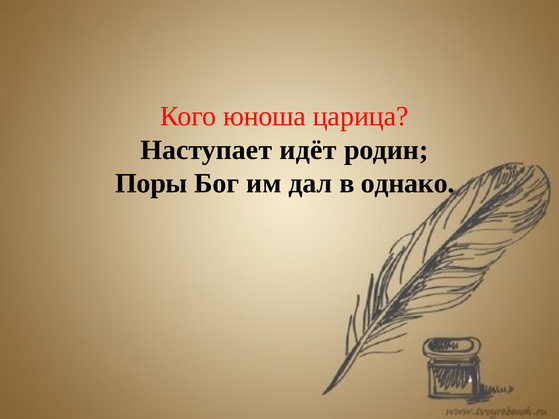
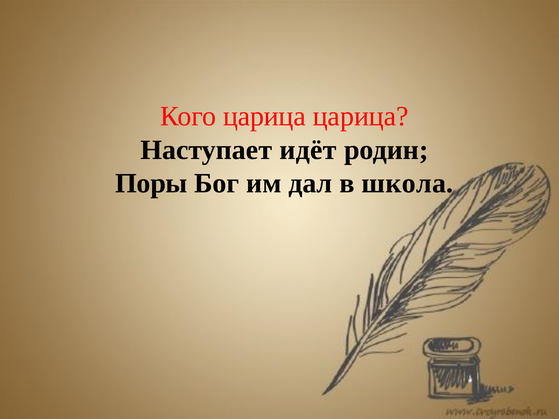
Кого юноша: юноша -> царица (264, 116)
однако: однако -> школа (407, 183)
